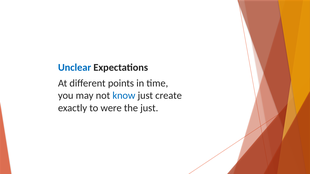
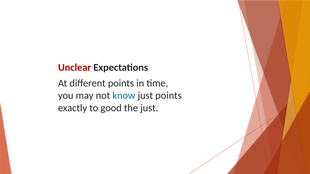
Unclear colour: blue -> red (75, 68)
just create: create -> points (169, 96)
were: were -> good (111, 108)
